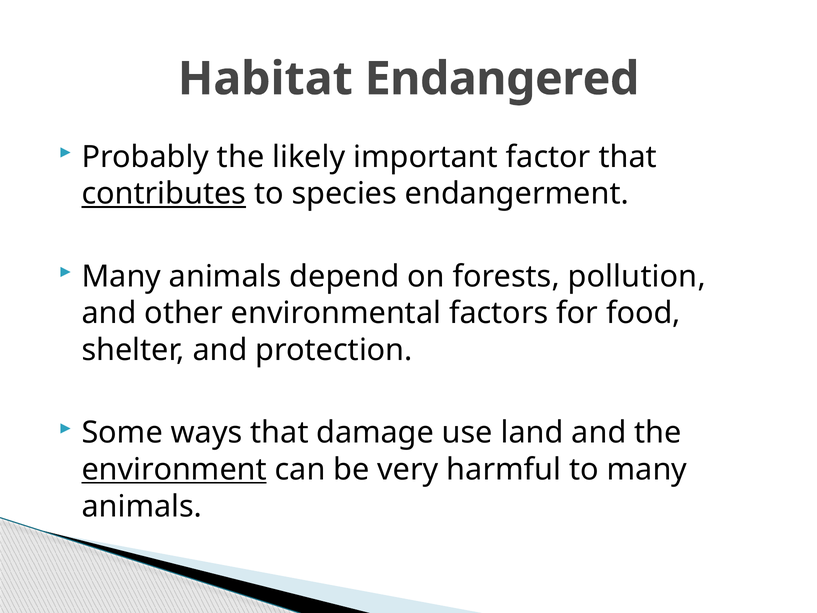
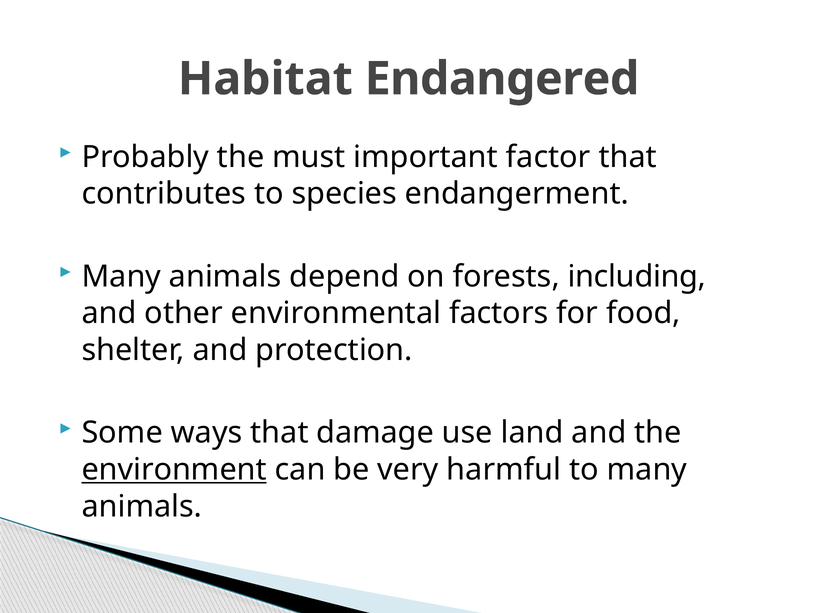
likely: likely -> must (309, 157)
contributes underline: present -> none (164, 194)
pollution: pollution -> including (637, 276)
